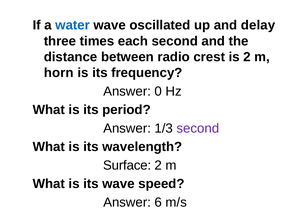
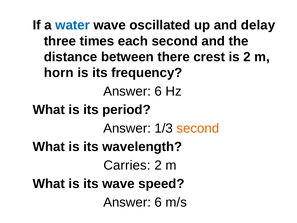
radio: radio -> there (174, 57)
0: 0 -> 6 (158, 91)
second colour: purple -> orange (198, 128)
Surface: Surface -> Carries (127, 165)
